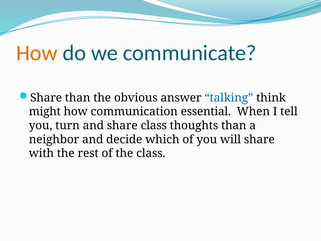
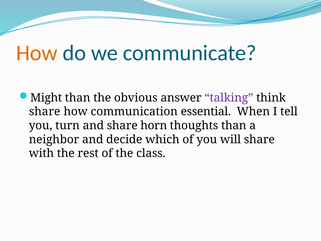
Share: Share -> Might (46, 98)
talking colour: blue -> purple (229, 98)
might: might -> share (45, 112)
share class: class -> horn (154, 125)
